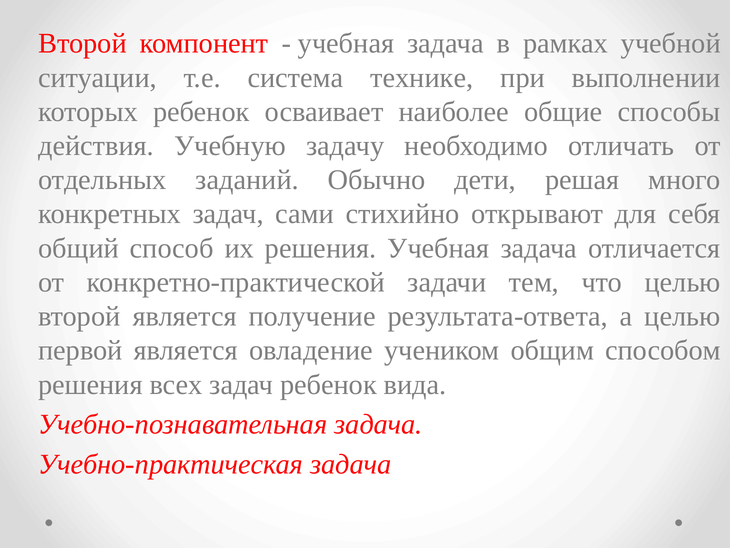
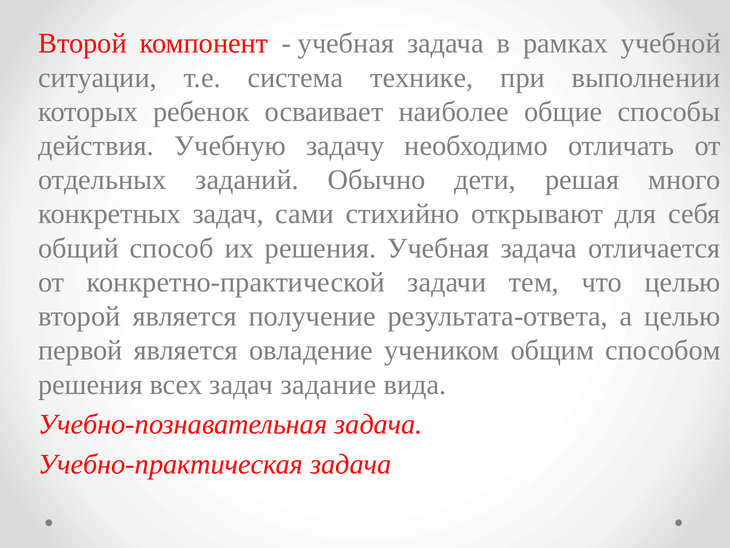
задач ребенок: ребенок -> задание (328, 384)
